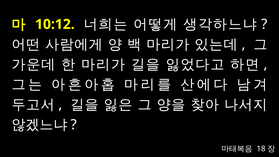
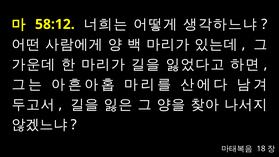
10:12: 10:12 -> 58:12 (55, 24)
